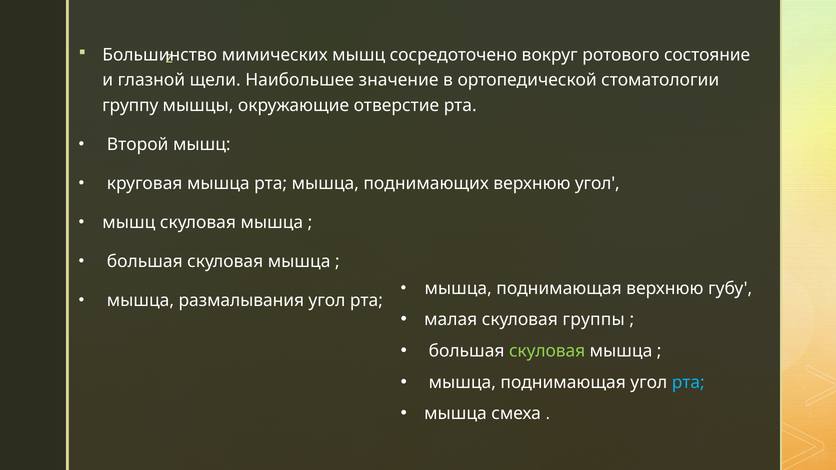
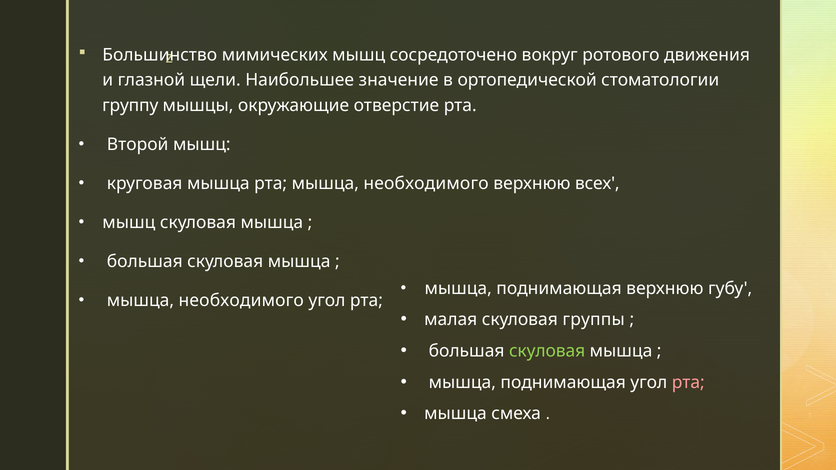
состояние: состояние -> движения (707, 55)
рта мышца поднимающих: поднимающих -> необходимого (426, 183)
верхнюю угол: угол -> всех (597, 183)
размалывания: размалывания -> необходимого (241, 301)
рта colour: light blue -> pink (688, 383)
